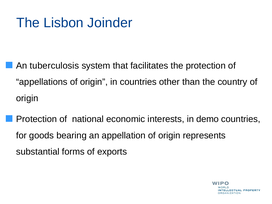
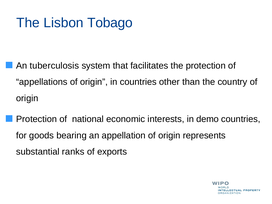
Joinder: Joinder -> Tobago (110, 23)
forms: forms -> ranks (73, 152)
